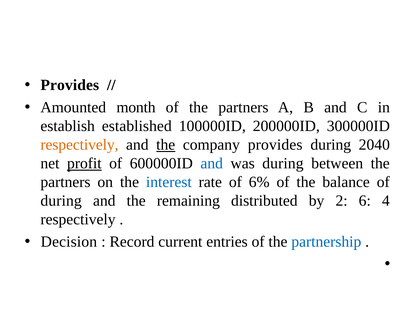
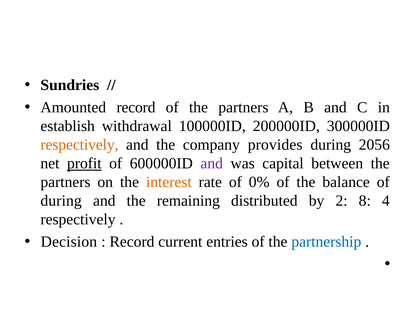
Provides: Provides -> Sundries (70, 85)
Amounted month: month -> record (136, 108)
established: established -> withdrawal (137, 126)
the underline: present -> none (166, 145)
2040: 2040 -> 2056 (374, 145)
and colour: blue -> purple (212, 164)
was during: during -> capital (283, 164)
interest colour: blue -> orange (169, 182)
6%: 6% -> 0% (259, 182)
6: 6 -> 8 (365, 201)
